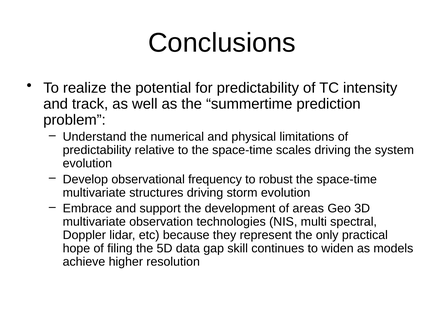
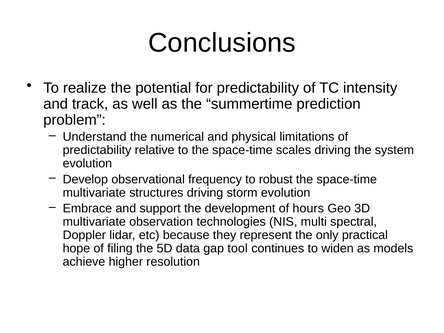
areas: areas -> hours (308, 208)
skill: skill -> tool (238, 248)
